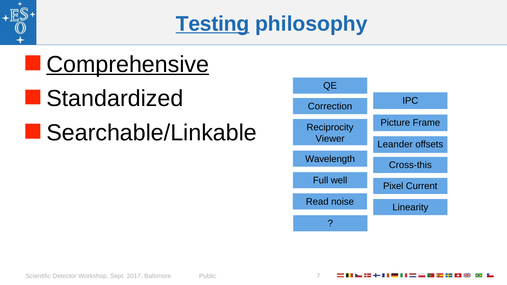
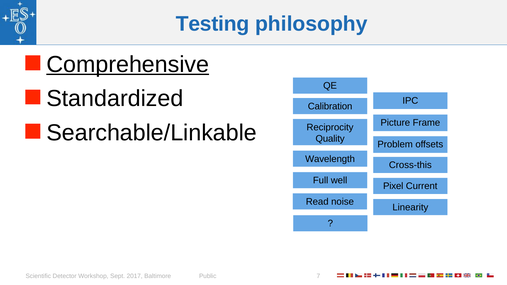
Testing underline: present -> none (213, 24)
Correction: Correction -> Calibration (330, 106)
Viewer: Viewer -> Quality (330, 139)
Leander: Leander -> Problem (395, 145)
